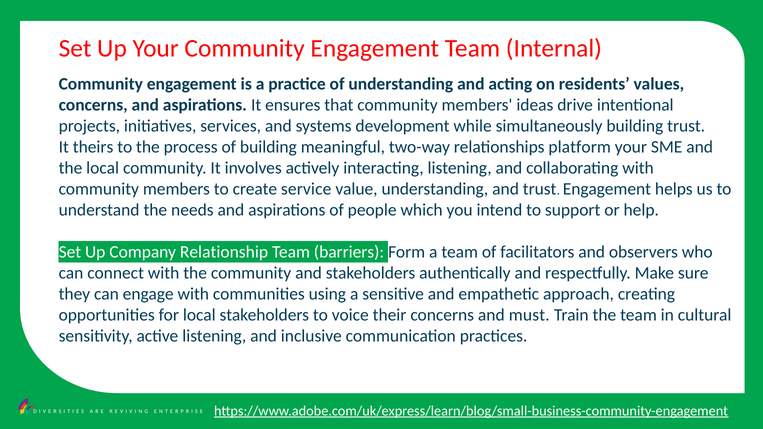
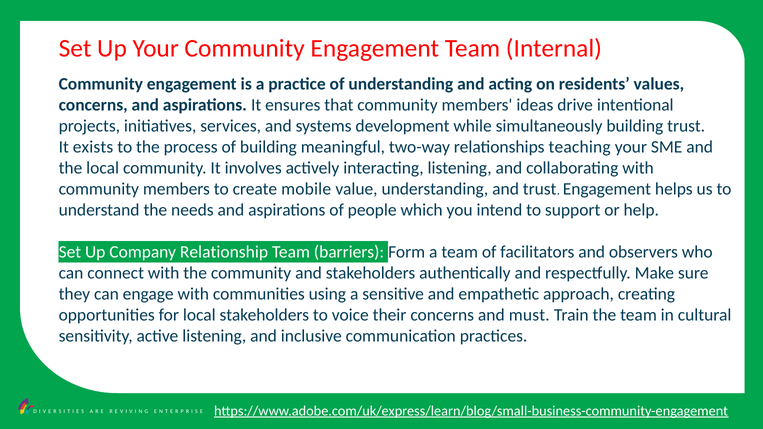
theirs: theirs -> exists (93, 147)
platform: platform -> teaching (580, 147)
service: service -> mobile (306, 189)
